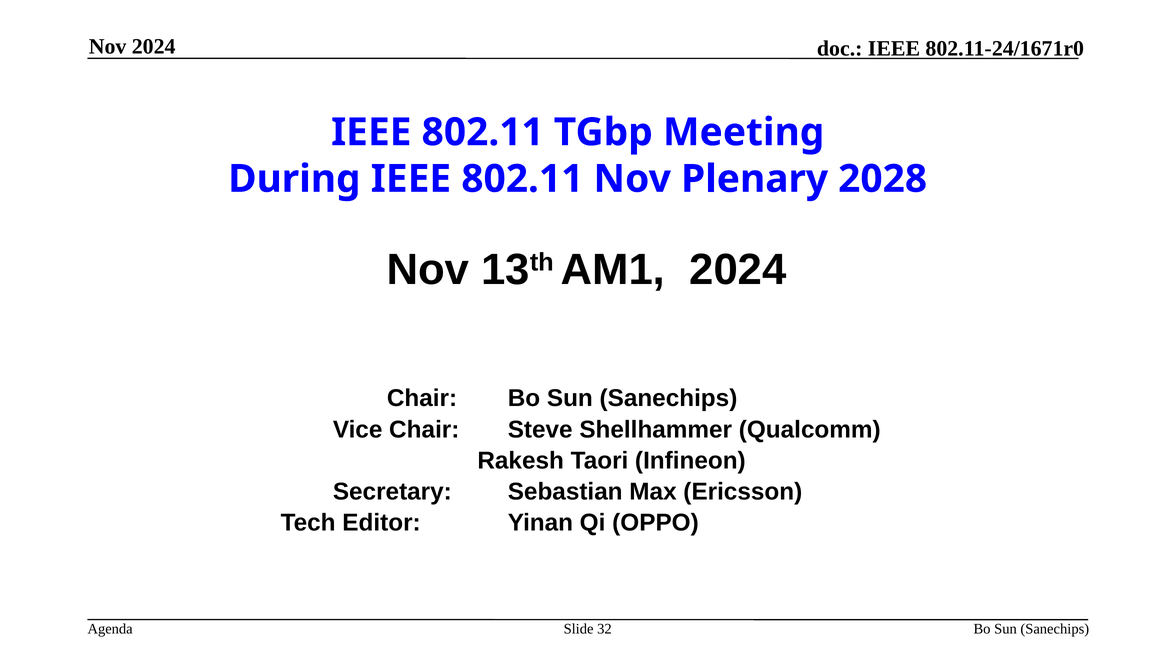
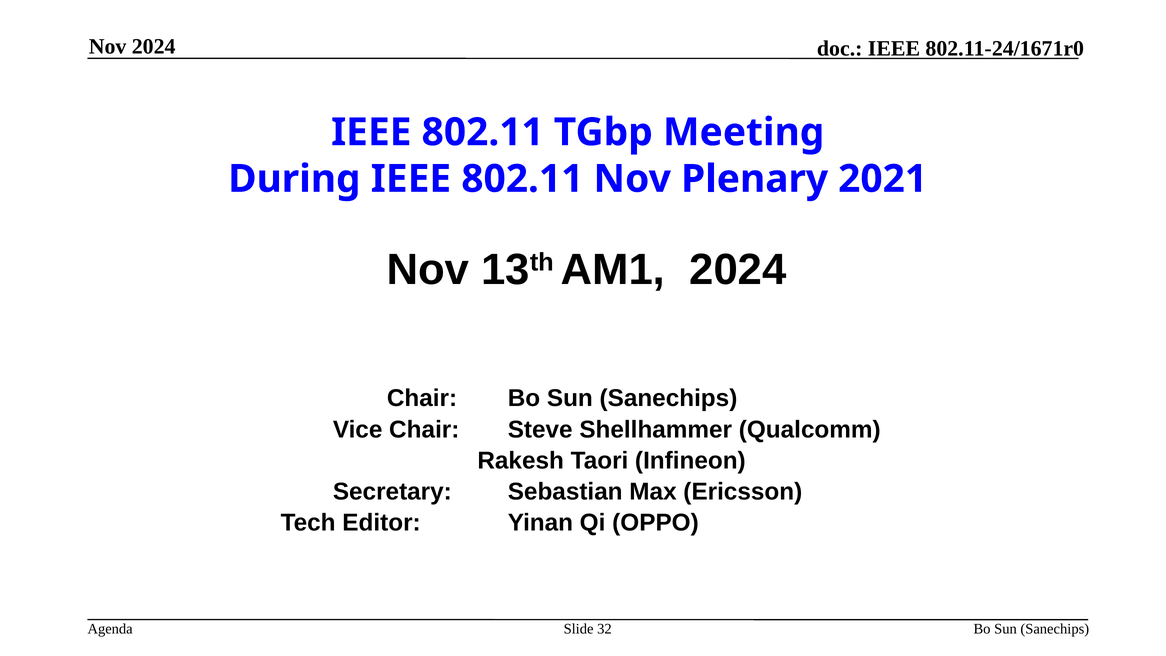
2028: 2028 -> 2021 (883, 179)
